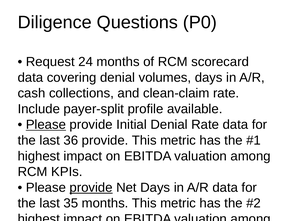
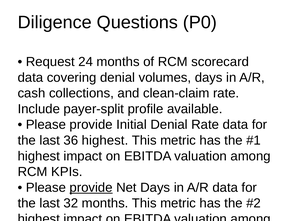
Please underline: present -> none (46, 125)
36 provide: provide -> highest (105, 141)
35: 35 -> 32 (71, 203)
